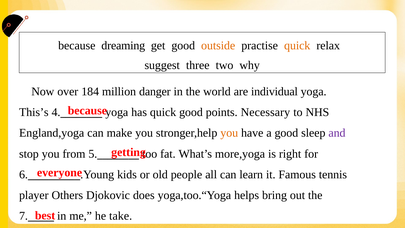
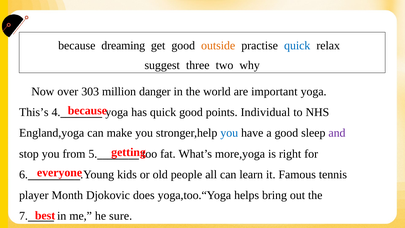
quick colour: orange -> blue (297, 46)
184: 184 -> 303 (90, 92)
individual: individual -> important (274, 92)
Necessary: Necessary -> Individual (265, 112)
you colour: orange -> blue (229, 133)
Others: Others -> Month (67, 195)
take: take -> sure (121, 216)
